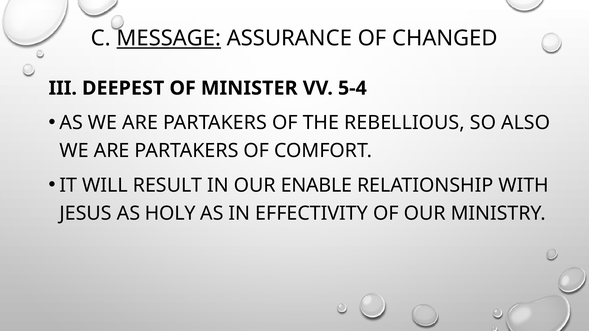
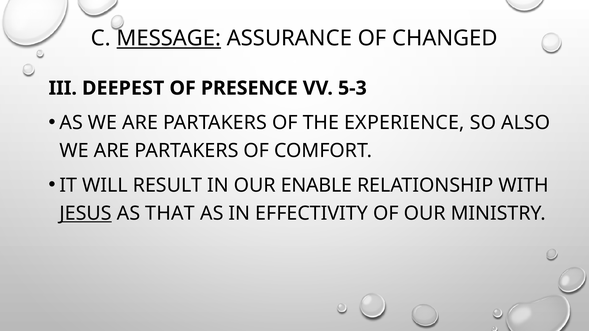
MINISTER: MINISTER -> PRESENCE (249, 88)
5-4: 5-4 -> 5-3 (352, 88)
REBELLIOUS: REBELLIOUS -> EXPERIENCE (404, 123)
JESUS underline: none -> present (86, 214)
HOLY: HOLY -> THAT (170, 214)
